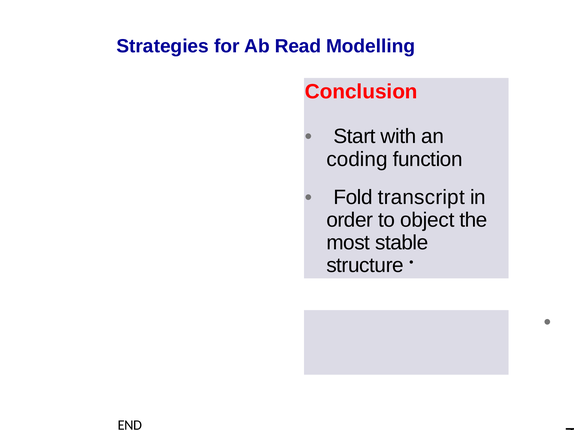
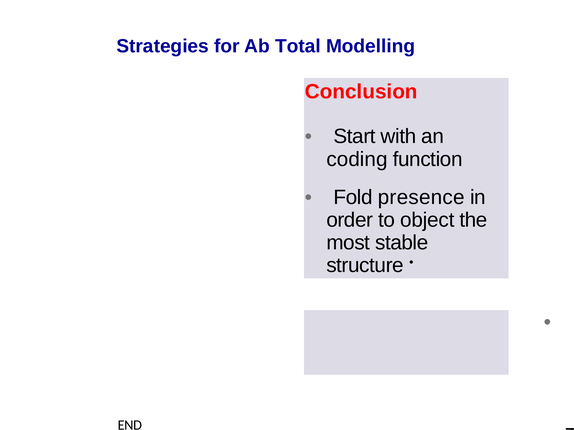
Read: Read -> Total (298, 46)
transcript: transcript -> presence (421, 197)
